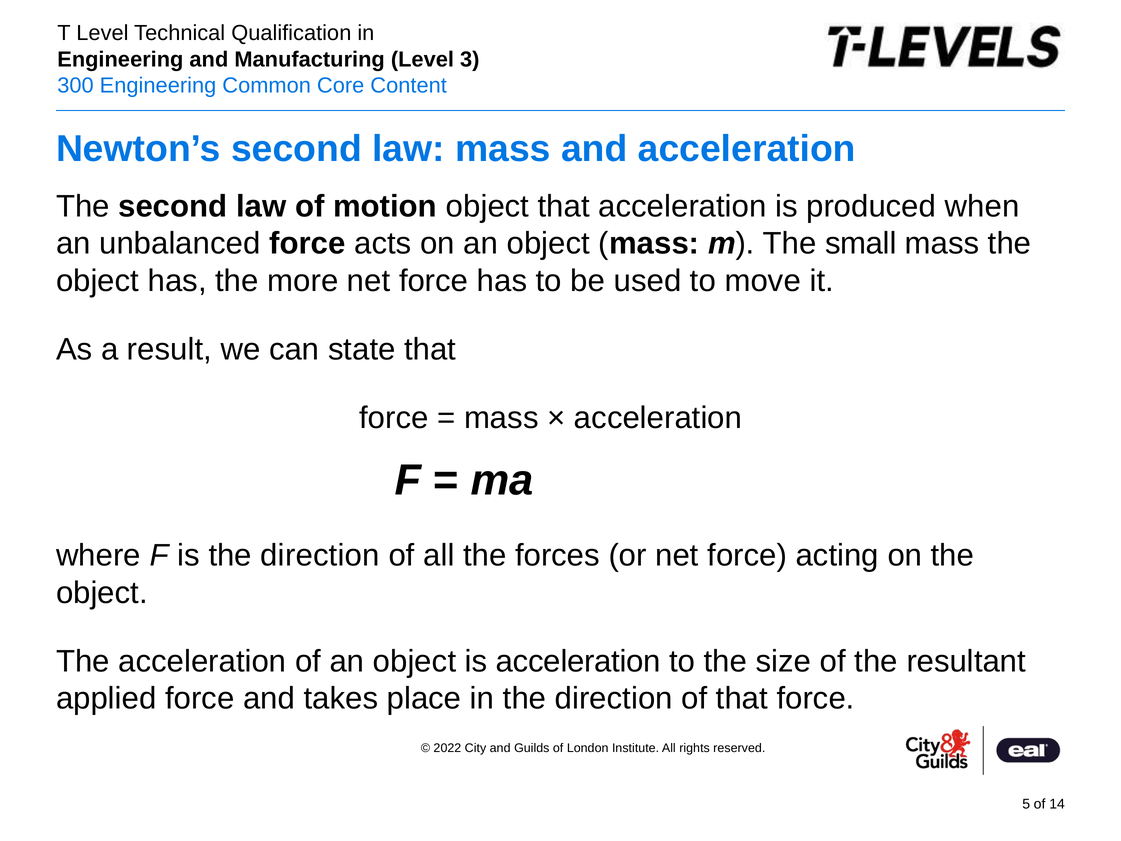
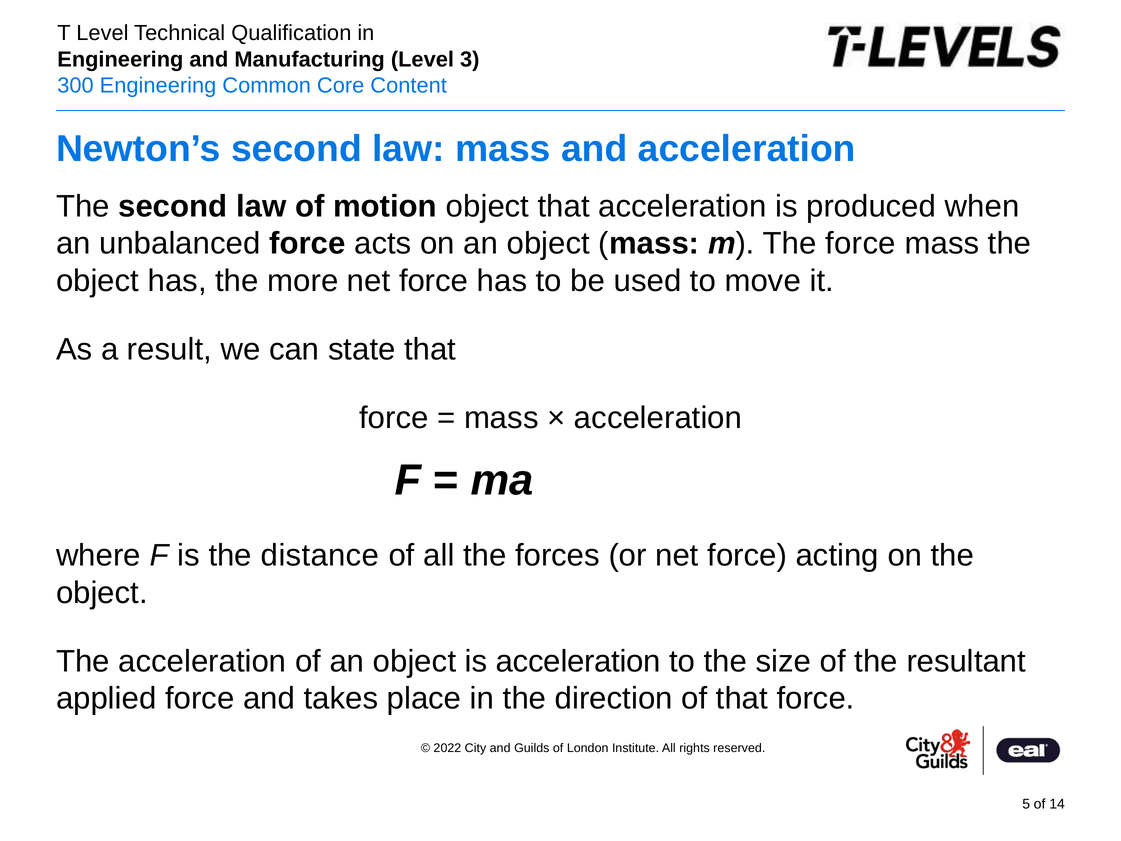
The small: small -> force (860, 244)
is the direction: direction -> distance (320, 555)
